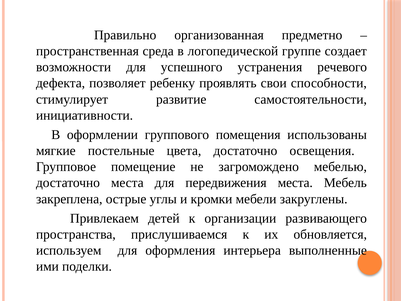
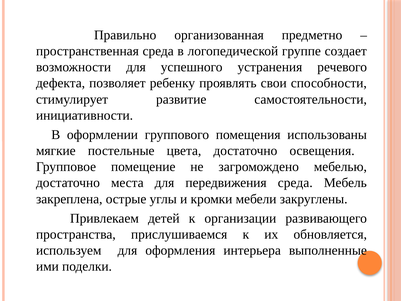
передвижения места: места -> среда (295, 183)
